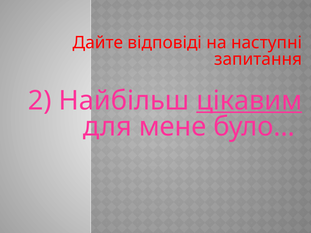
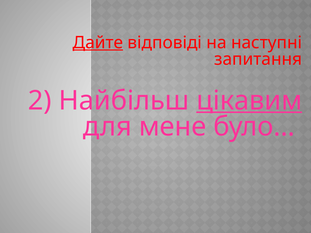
Дайте underline: none -> present (98, 43)
